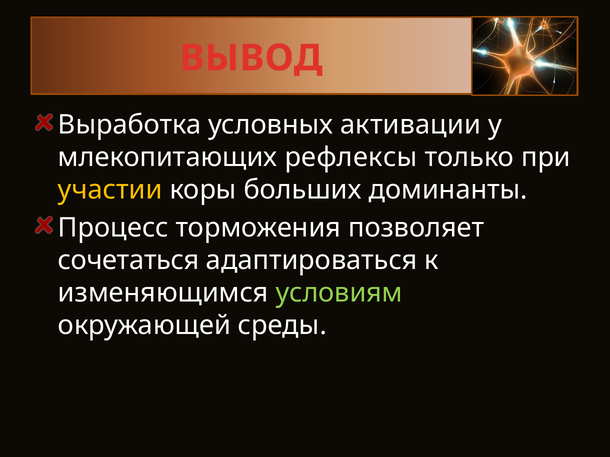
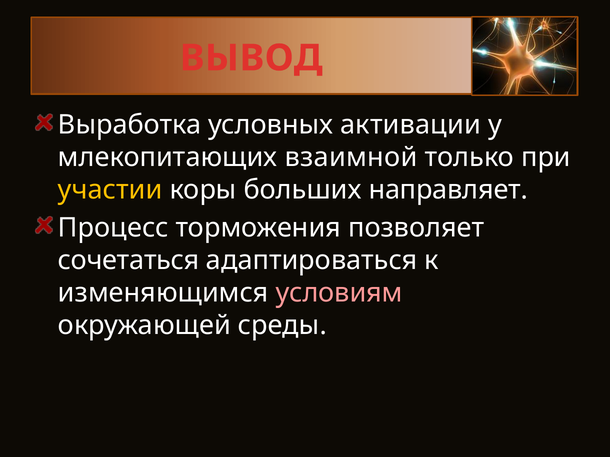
рефлексы: рефлексы -> взаимной (351, 158)
доминанты: доминанты -> направляет (448, 190)
условиям colour: light green -> pink (339, 293)
